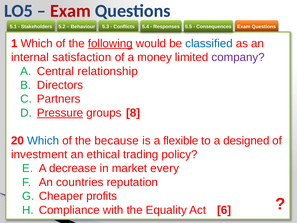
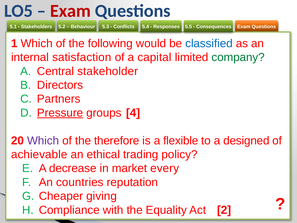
following underline: present -> none (110, 43)
money: money -> capital (154, 57)
company colour: purple -> green (238, 57)
relationship: relationship -> stakeholder (108, 71)
8: 8 -> 4 (133, 113)
Which colour: blue -> purple (43, 140)
because: because -> therefore (117, 140)
investment: investment -> achievable (39, 154)
profits: profits -> giving (102, 196)
6: 6 -> 2 (224, 210)
